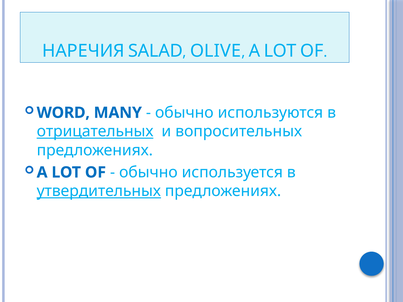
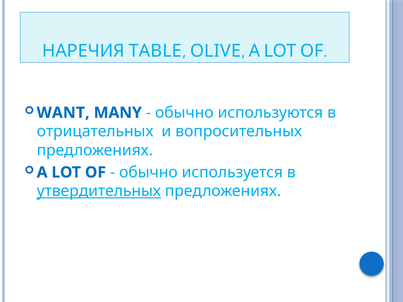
SALAD: SALAD -> TABLE (155, 51)
WORD: WORD -> WANT (63, 113)
отрицательных underline: present -> none (95, 132)
